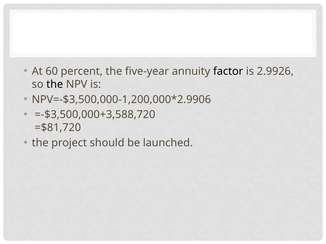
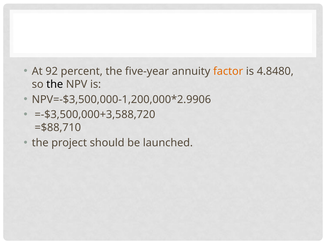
60: 60 -> 92 (52, 71)
factor colour: black -> orange (228, 71)
2.9926: 2.9926 -> 4.8480 (275, 71)
=$81,720: =$81,720 -> =$88,710 (58, 128)
